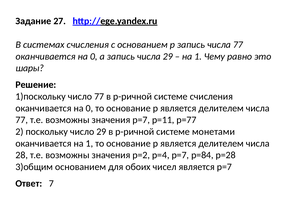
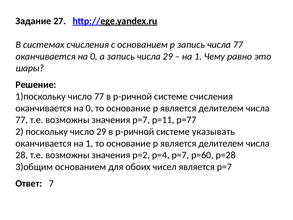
монетами: монетами -> указывать (214, 132)
р=84: р=84 -> р=60 (202, 155)
